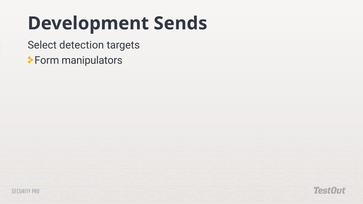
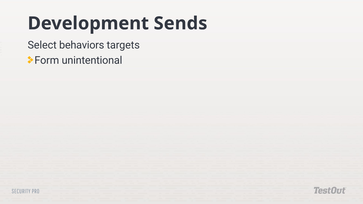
detection: detection -> behaviors (82, 45)
manipulators: manipulators -> unintentional (92, 60)
